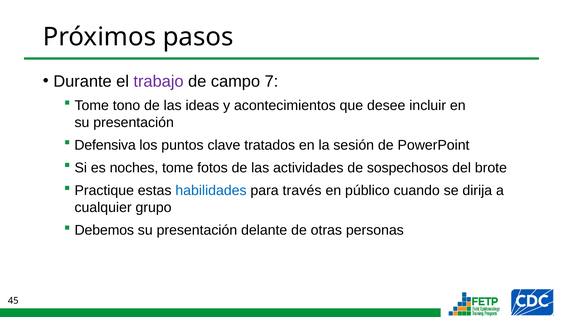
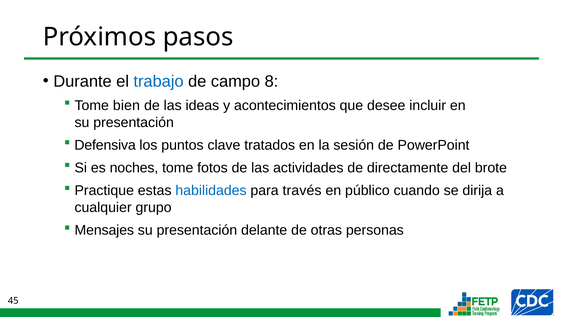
trabajo colour: purple -> blue (159, 81)
7: 7 -> 8 (271, 81)
tono: tono -> bien (126, 105)
sospechosos: sospechosos -> directamente (408, 168)
Debemos: Debemos -> Mensajes (104, 230)
